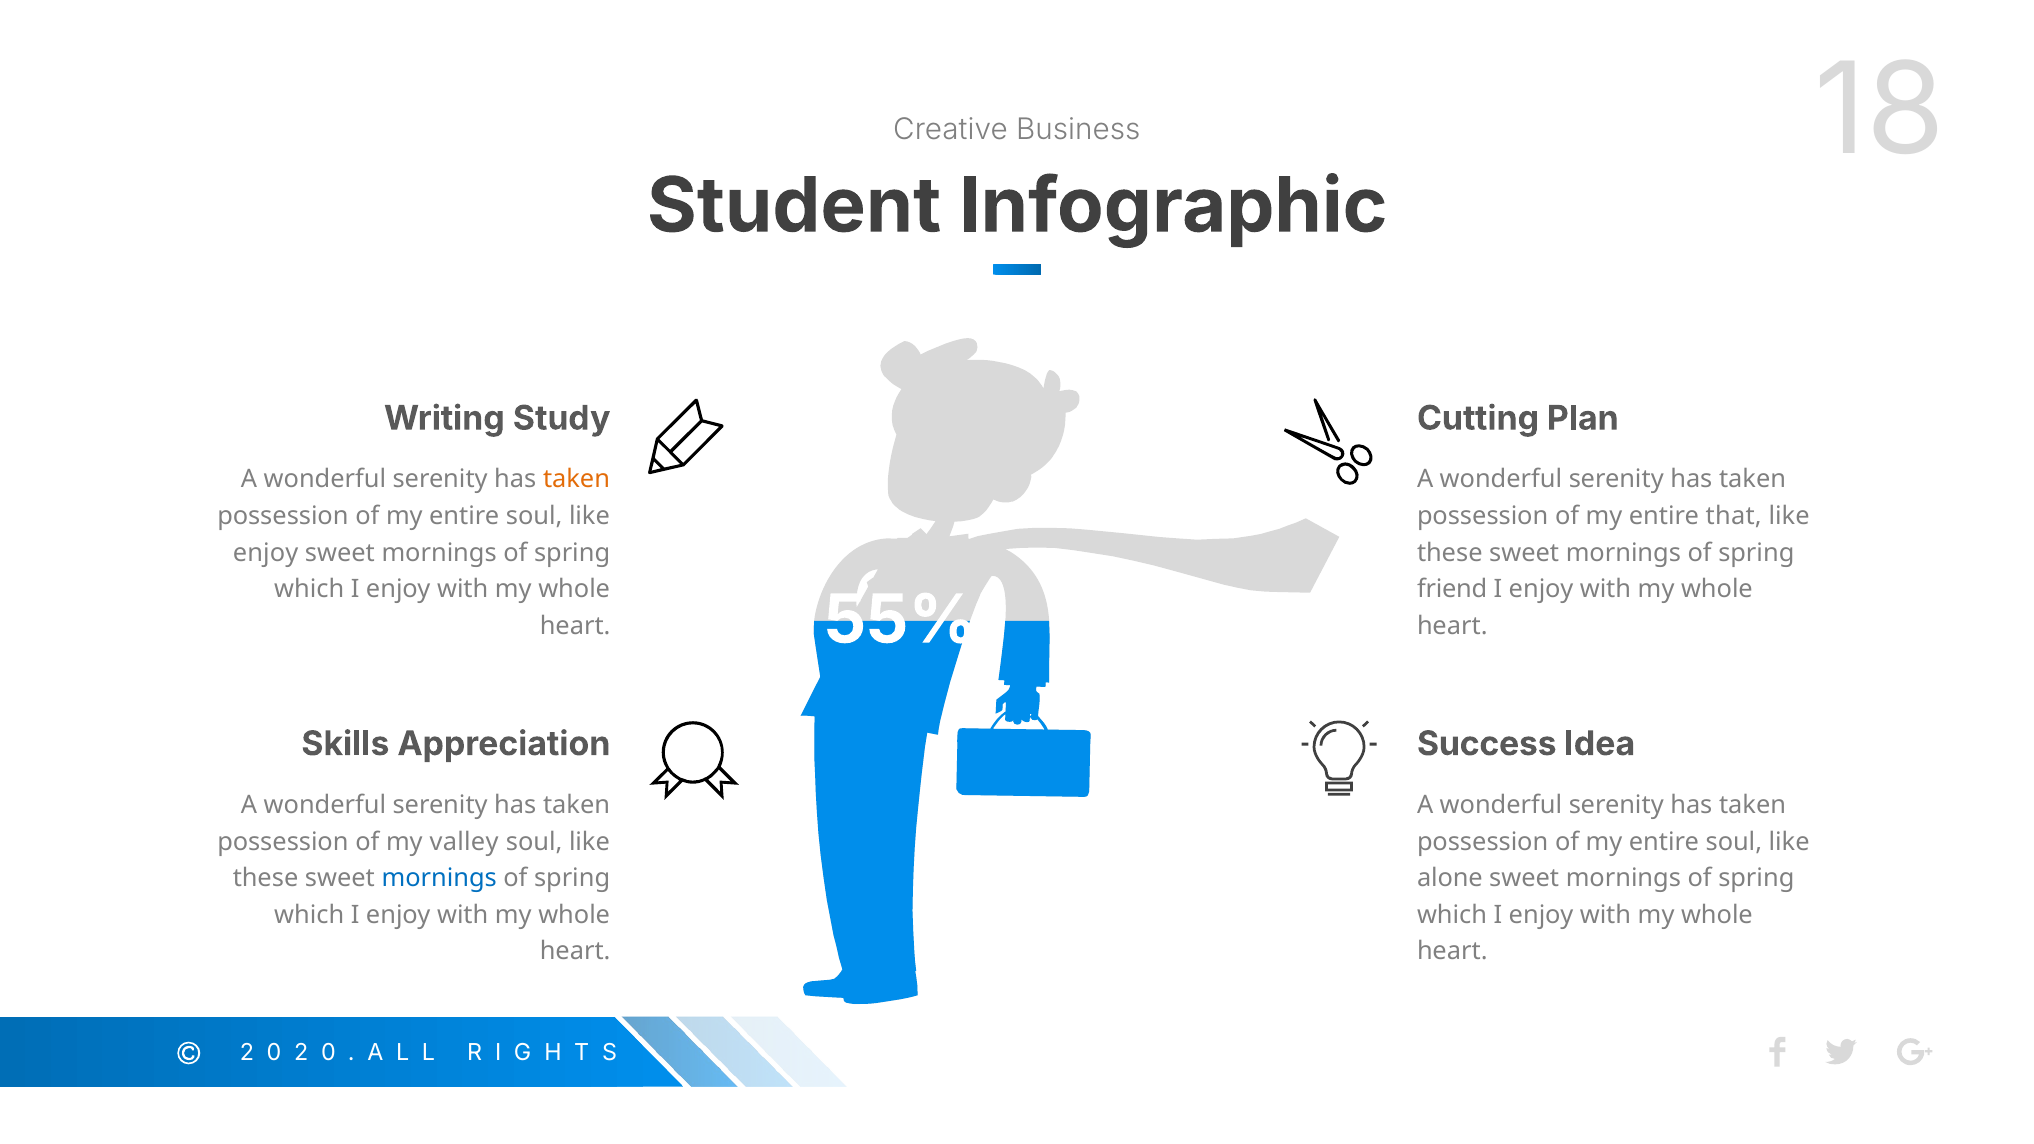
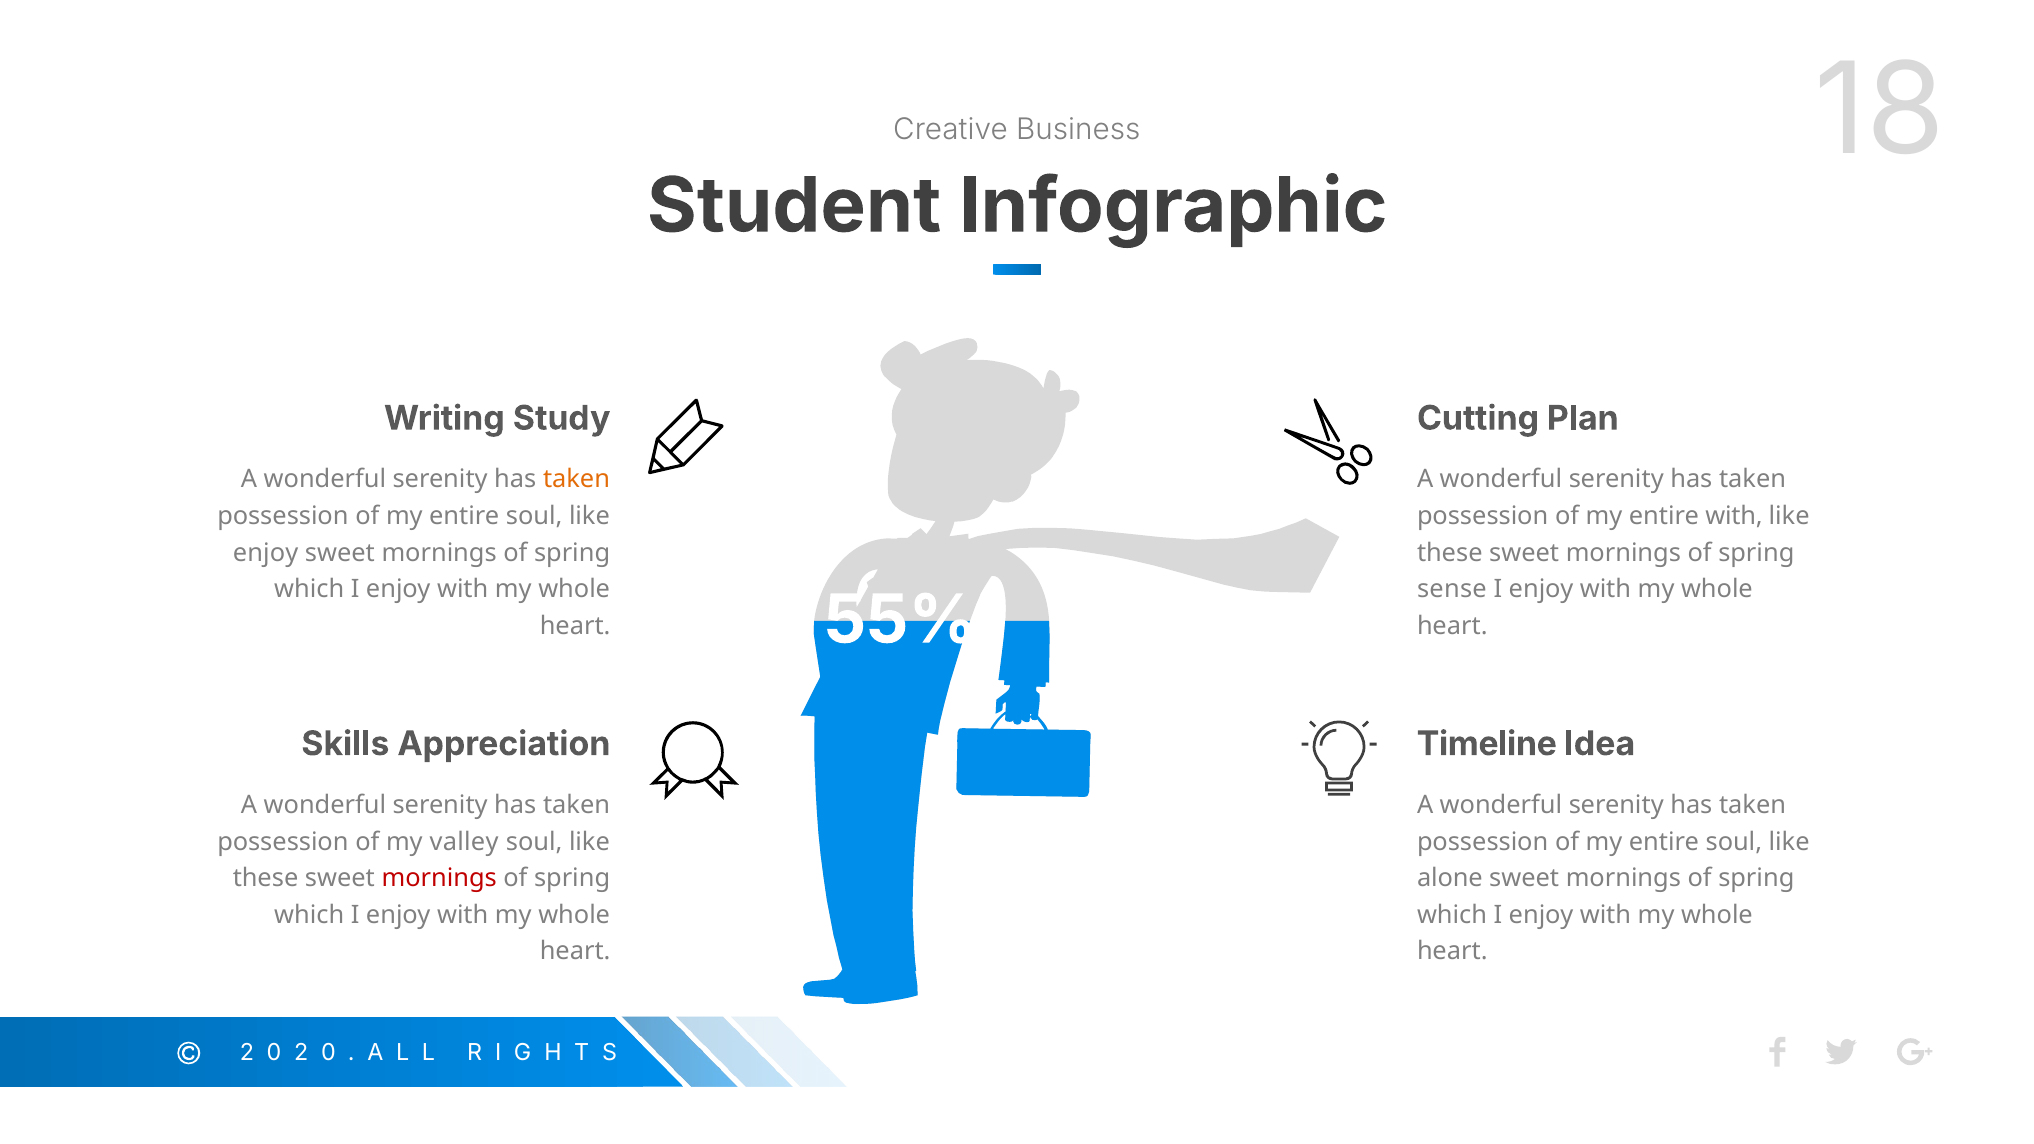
entire that: that -> with (1734, 516)
friend: friend -> sense (1452, 589)
Success: Success -> Timeline (1487, 744)
mornings colour: blue -> red (439, 878)
